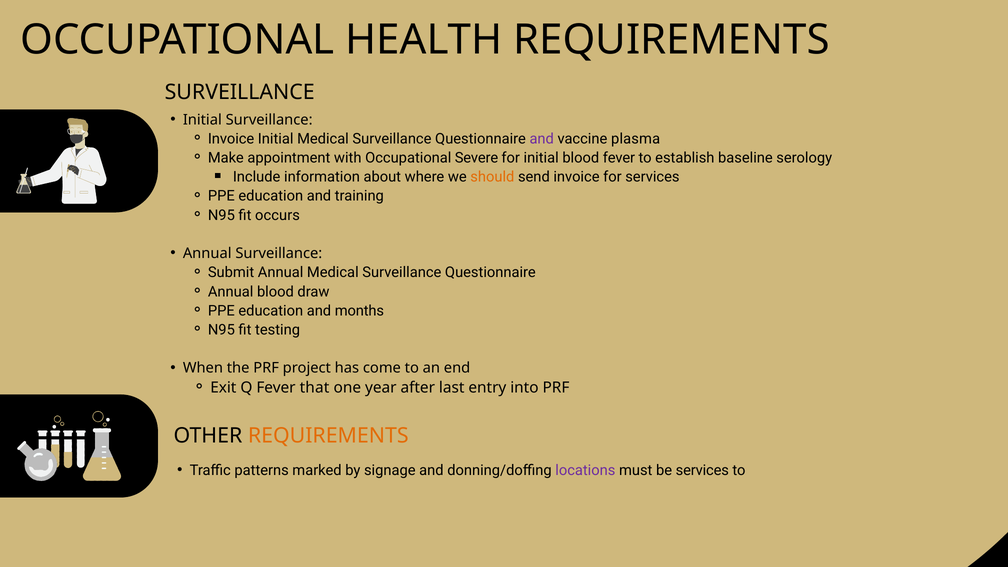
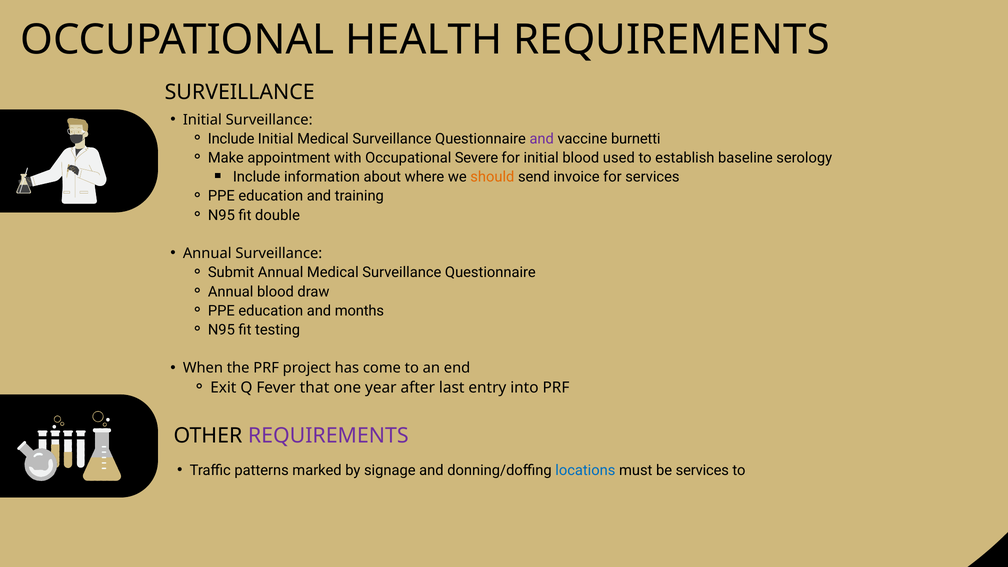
Invoice: Invoice -> Include (231, 139)
plasma: plasma -> burnetti (636, 139)
blood fever: fever -> used (619, 158)
occurs: occurs -> double (278, 215)
REQUIREMENTS colour: orange -> purple (328, 436)
locations colour: purple -> blue (585, 470)
